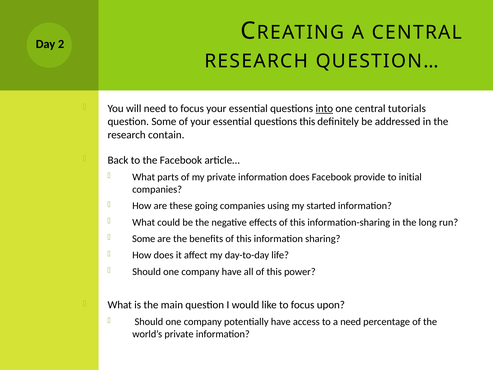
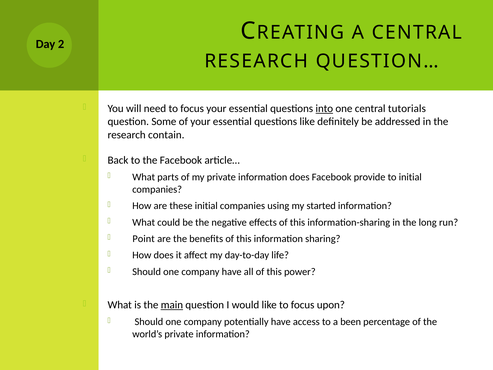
questions this: this -> like (307, 122)
these going: going -> initial (206, 206)
Some: Some -> Point (144, 239)
main underline: none -> present (172, 305)
a need: need -> been (351, 322)
